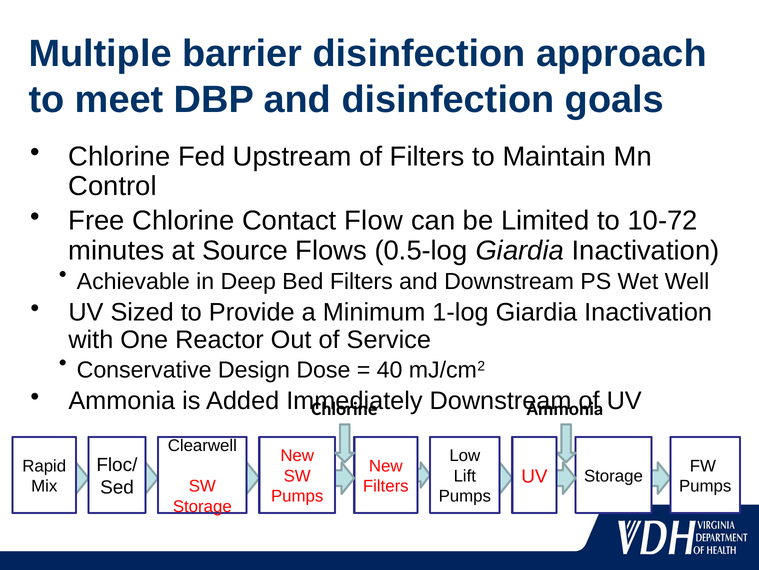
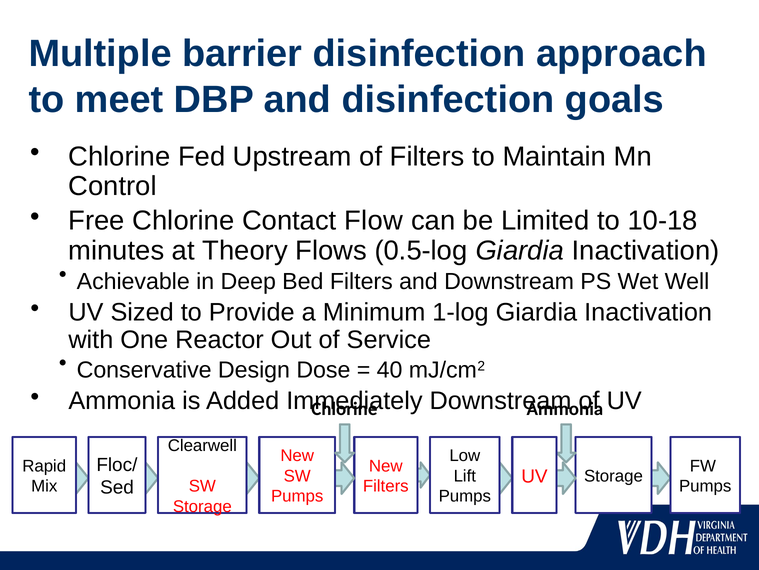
10-72: 10-72 -> 10-18 (663, 221)
Source: Source -> Theory (245, 250)
